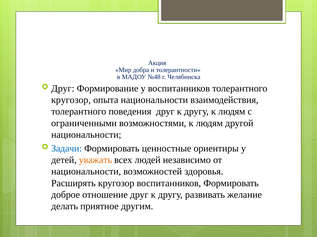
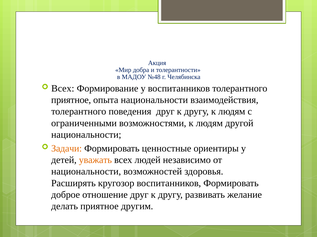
Друг: Друг -> Всех (63, 89)
кругозор: кругозор -> приятное (71, 100)
Задачи colour: blue -> orange (67, 149)
